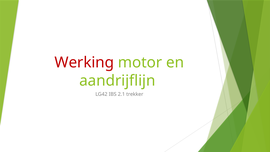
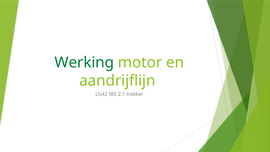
Werking colour: red -> green (84, 62)
